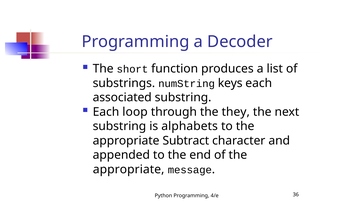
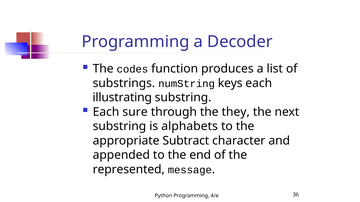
short: short -> codes (132, 69)
associated: associated -> illustrating (122, 98)
loop: loop -> sure (135, 112)
appropriate: appropriate -> represented (129, 170)
